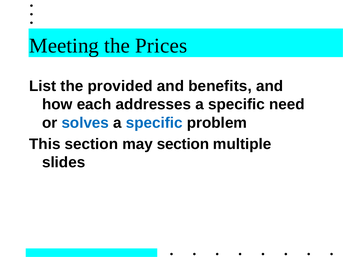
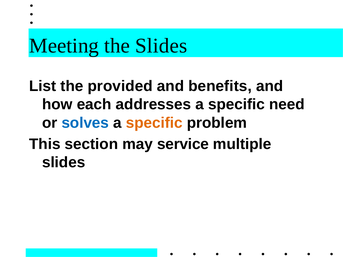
the Prices: Prices -> Slides (161, 46)
specific colour: blue -> orange (154, 123)
may section: section -> service (183, 144)
